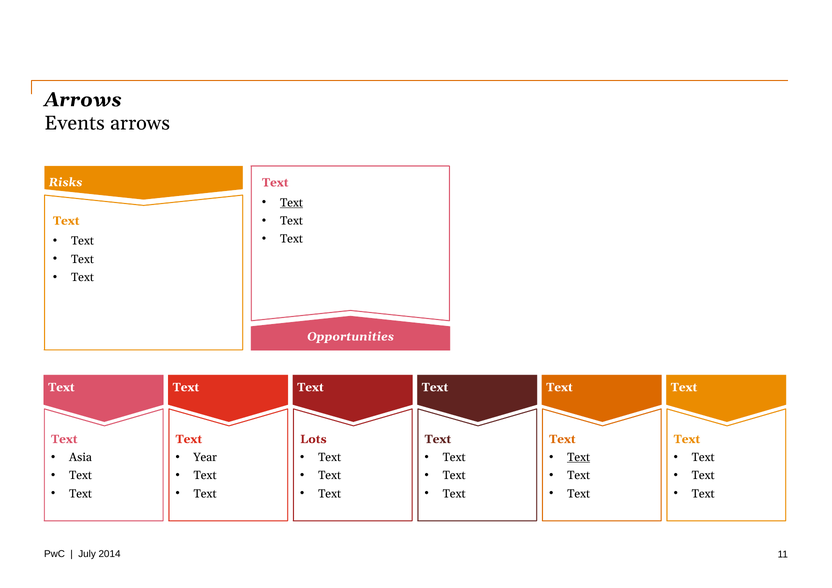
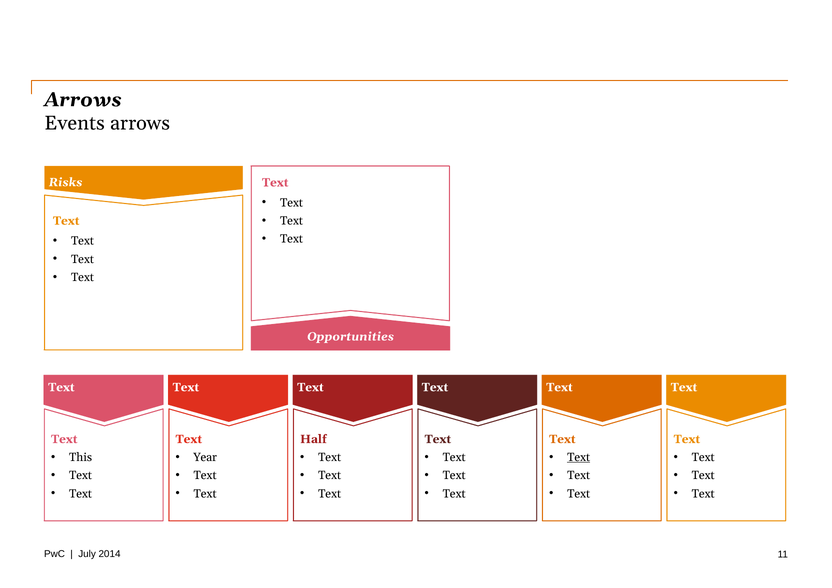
Text underline: present -> none (292, 203)
Lots: Lots -> Half (313, 439)
Asia: Asia -> This (81, 458)
